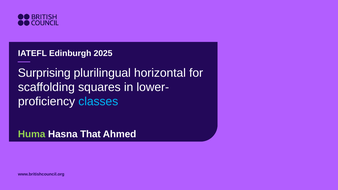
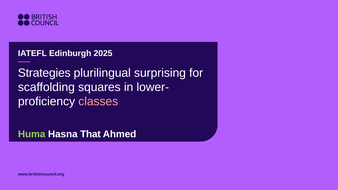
Surprising: Surprising -> Strategies (44, 73)
horizontal: horizontal -> surprising (160, 73)
classes colour: light blue -> pink (98, 102)
